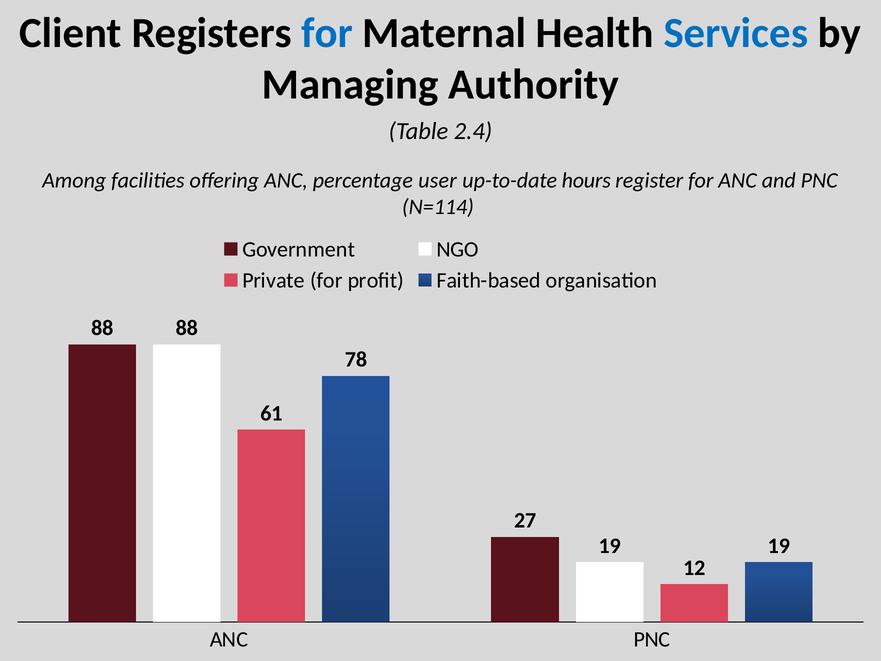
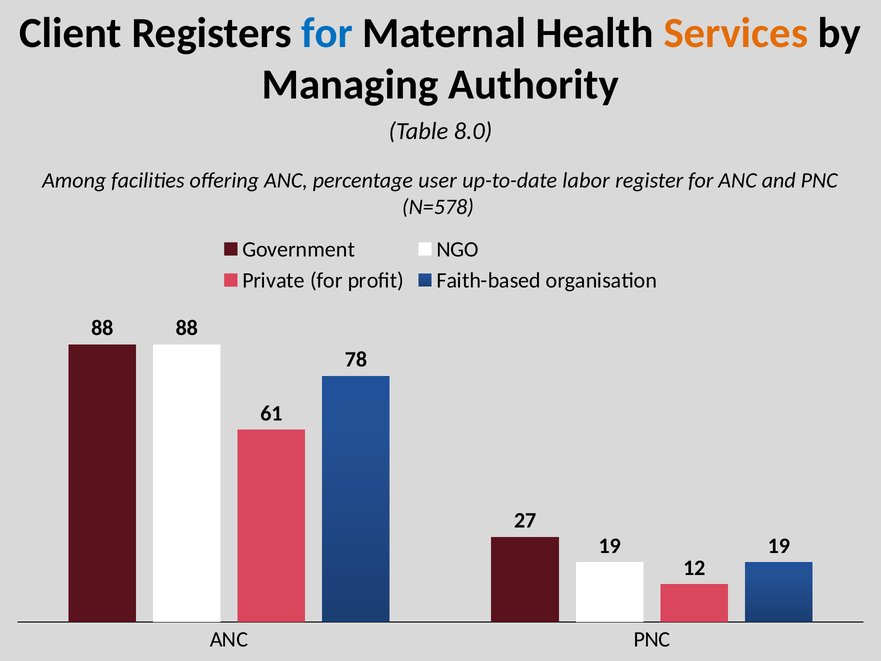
Services colour: blue -> orange (736, 33)
2.4: 2.4 -> 8.0 (473, 131)
hours: hours -> labor (586, 181)
N=114: N=114 -> N=578 (438, 207)
